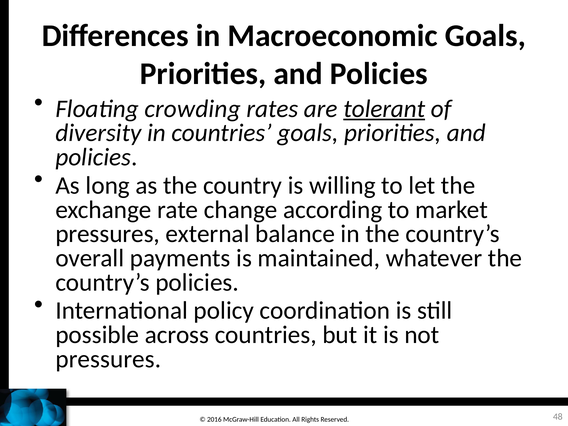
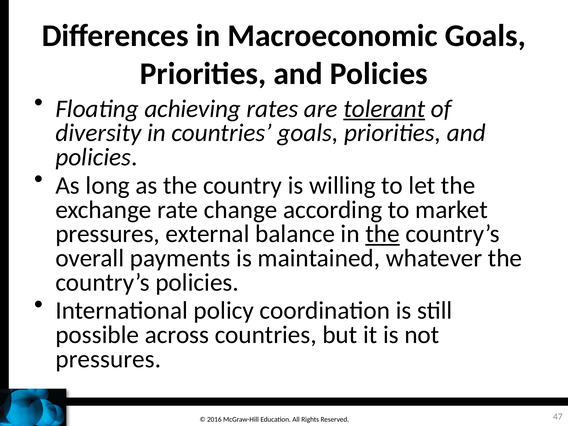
crowding: crowding -> achieving (193, 109)
the underline: none -> present (383, 234)
48: 48 -> 47 (558, 417)
